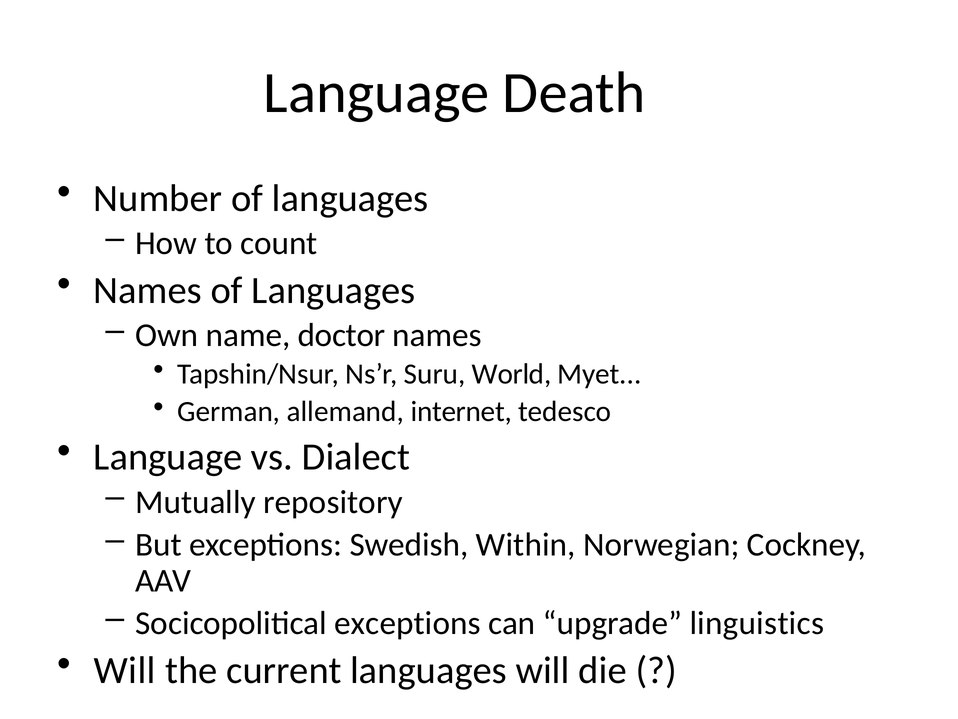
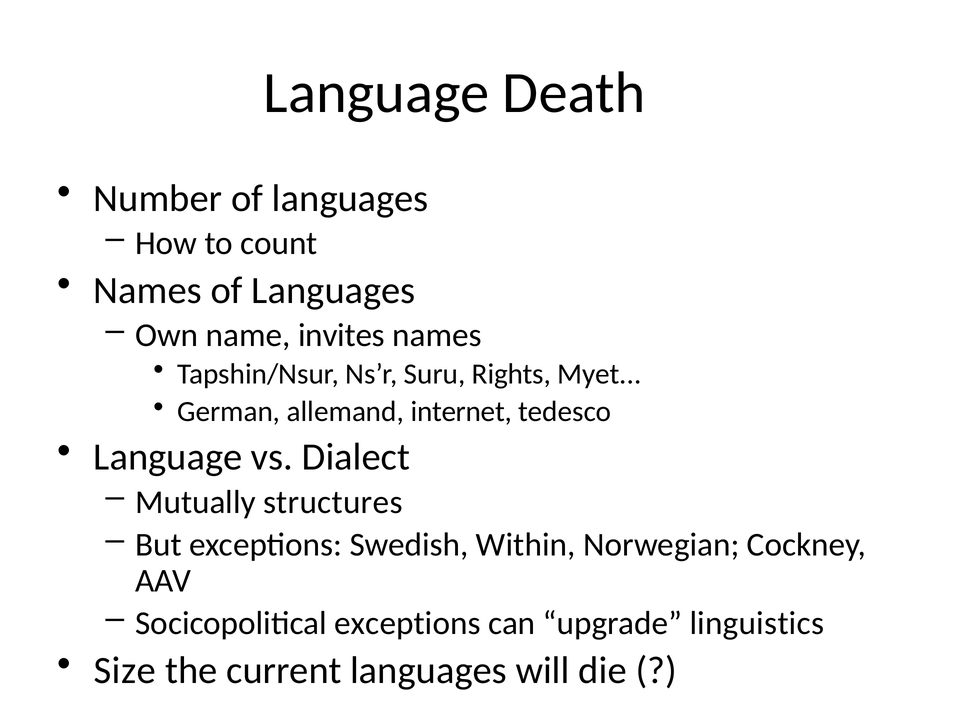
doctor: doctor -> invites (342, 335)
World: World -> Rights (511, 374)
repository: repository -> structures (333, 502)
Will: Will -> Size (125, 670)
